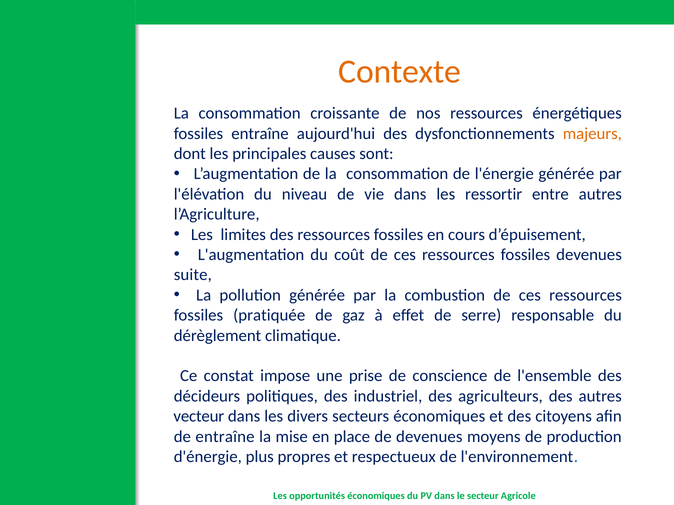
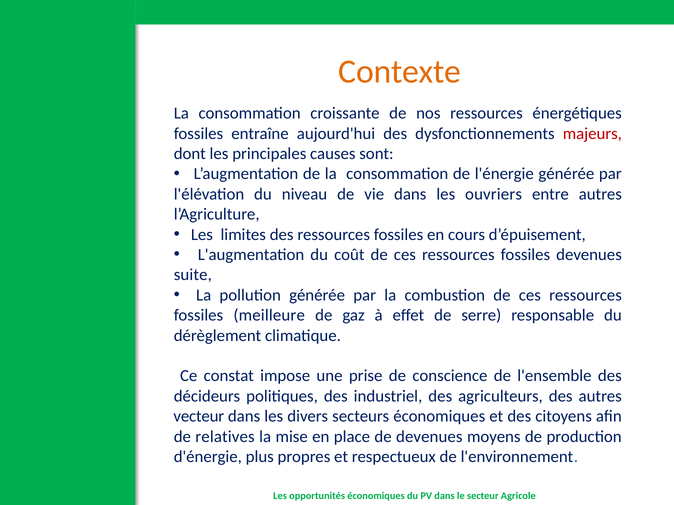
majeurs colour: orange -> red (592, 134)
ressortir: ressortir -> ouvriers (494, 194)
pratiquée: pratiquée -> meilleure (269, 316)
de entraîne: entraîne -> relatives (225, 437)
